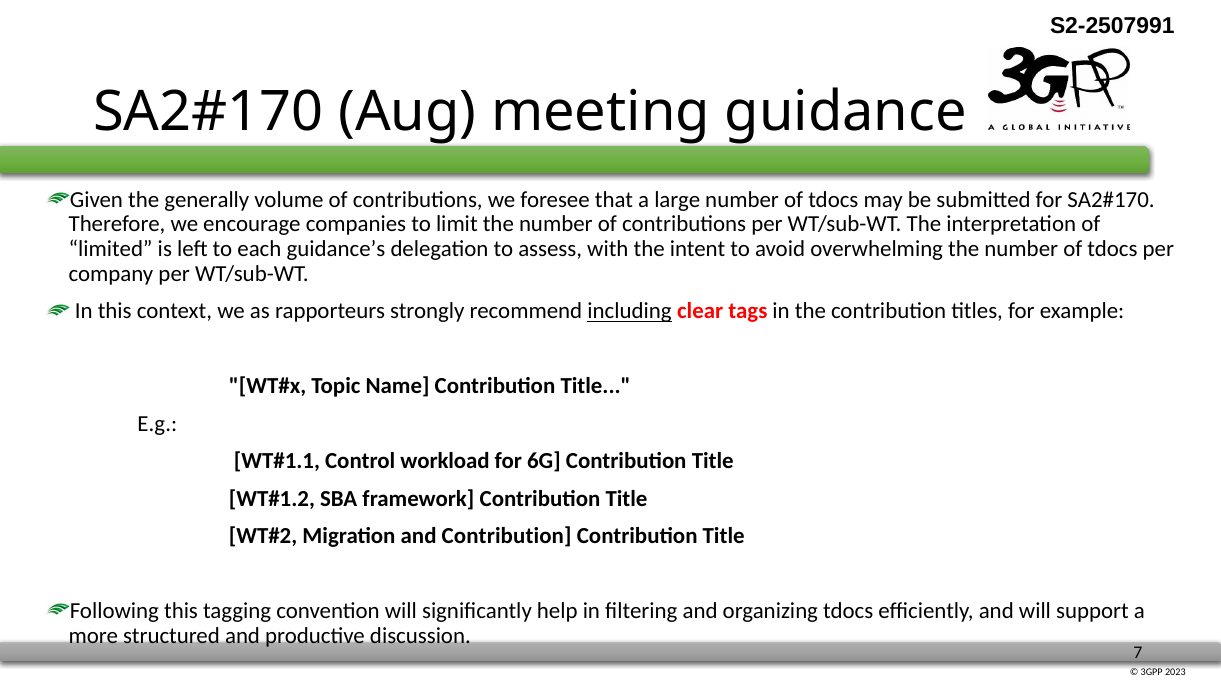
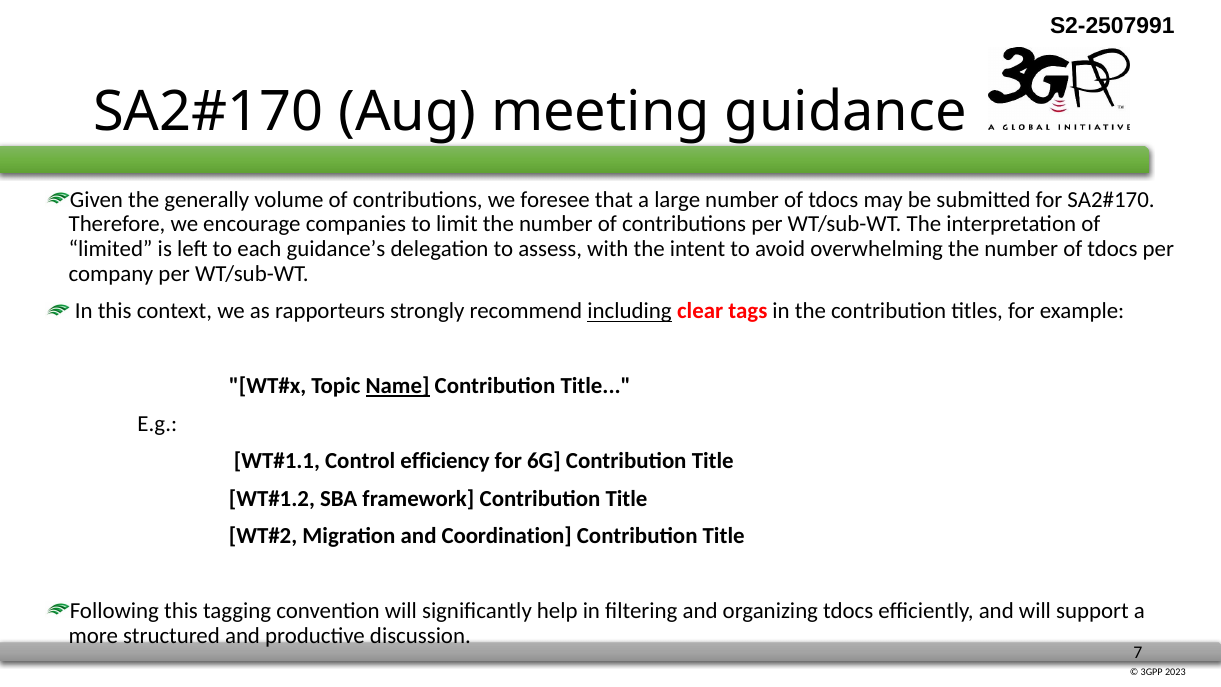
Name underline: none -> present (398, 386)
workload: workload -> efficiency (445, 461)
and Contribution: Contribution -> Coordination (507, 536)
